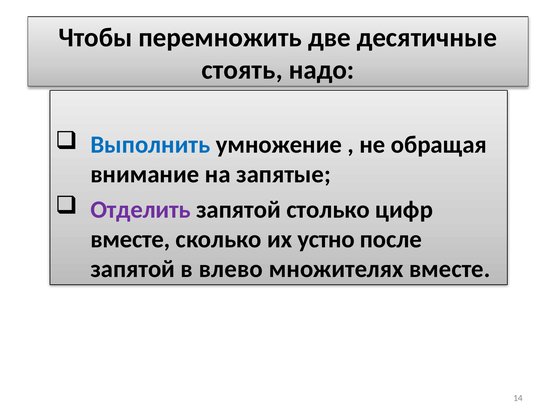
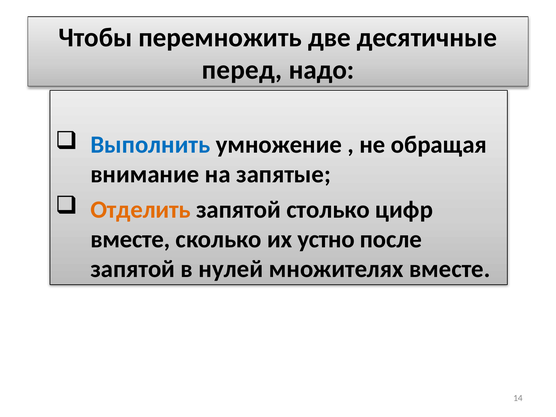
стоять: стоять -> перед (242, 70)
Отделить colour: purple -> orange (141, 210)
влево: влево -> нулей (231, 269)
